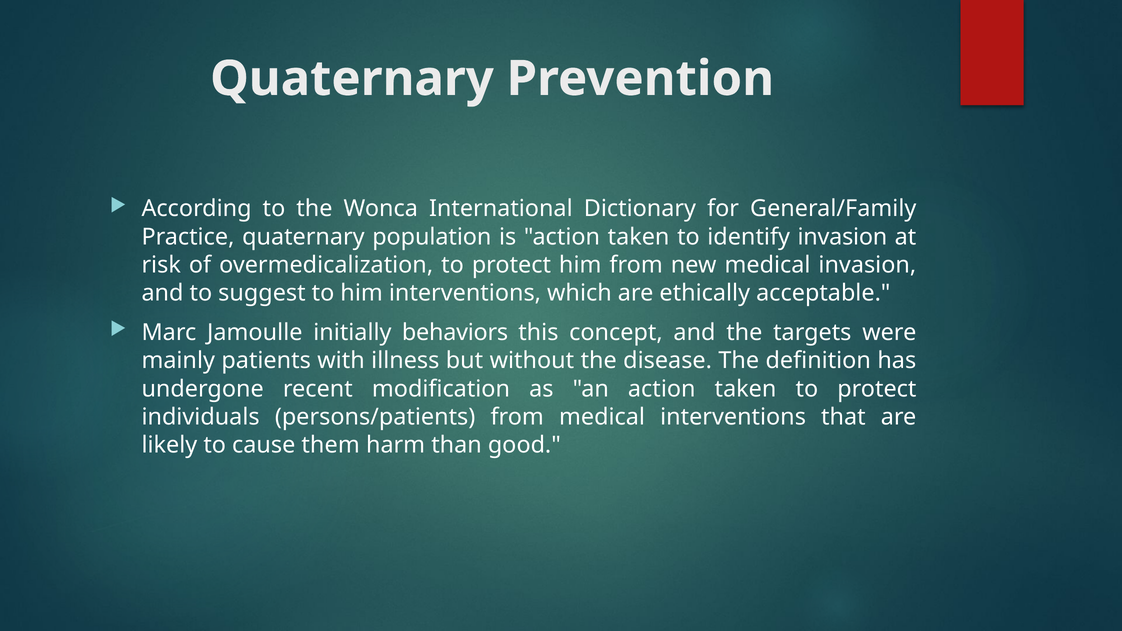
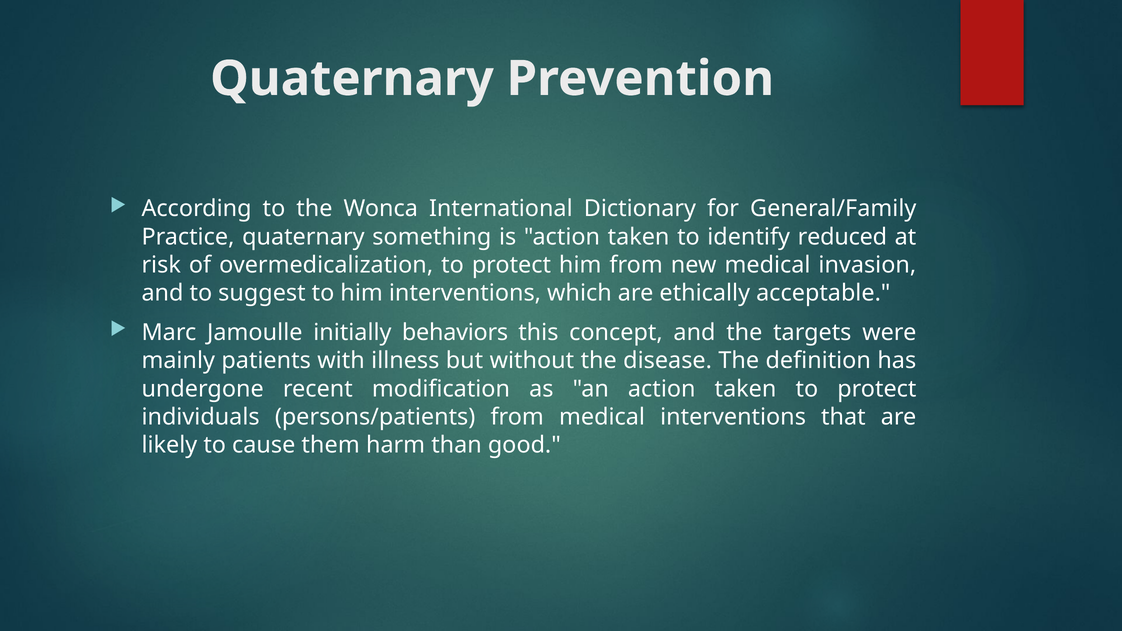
population: population -> something (432, 237)
identify invasion: invasion -> reduced (842, 237)
